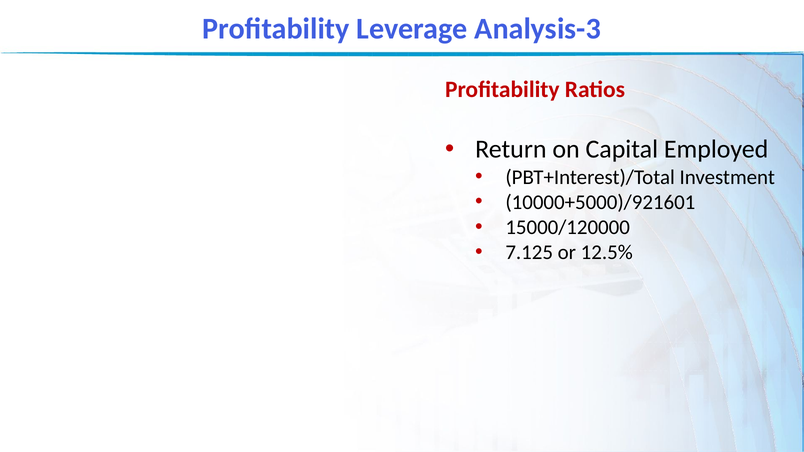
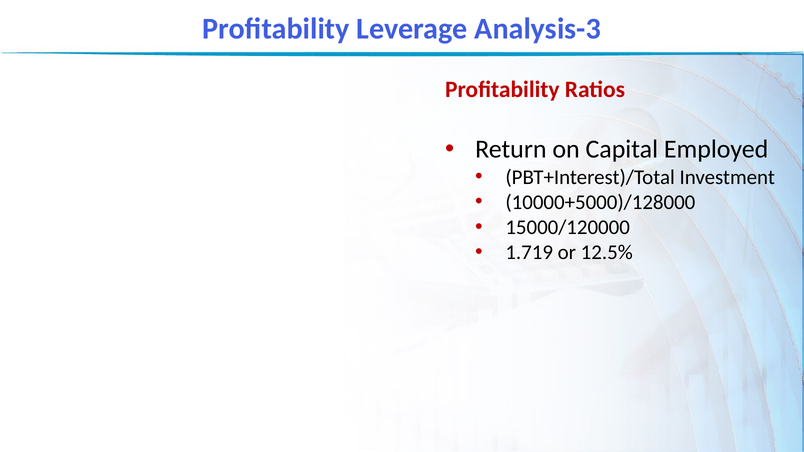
10000+5000)/921601: 10000+5000)/921601 -> 10000+5000)/128000 (600, 202)
7.125: 7.125 -> 1.719 (529, 253)
